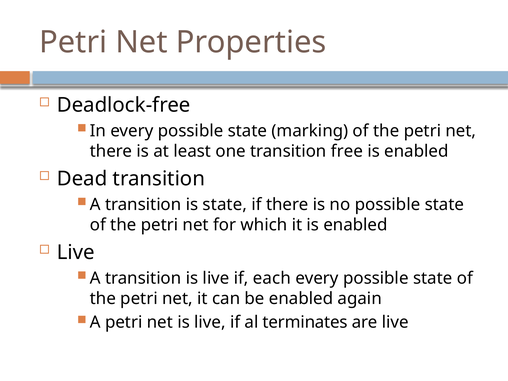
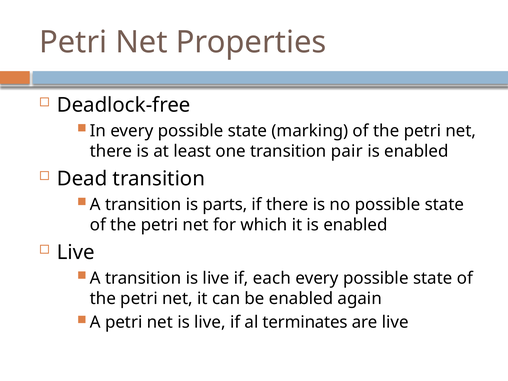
free: free -> pair (347, 151)
is state: state -> parts (225, 204)
